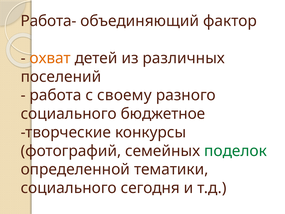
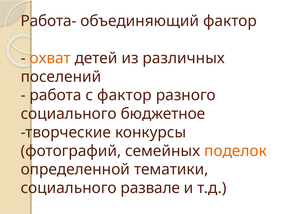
с своему: своему -> фактор (124, 95)
поделок colour: green -> orange (235, 151)
сегодня: сегодня -> развале (150, 188)
